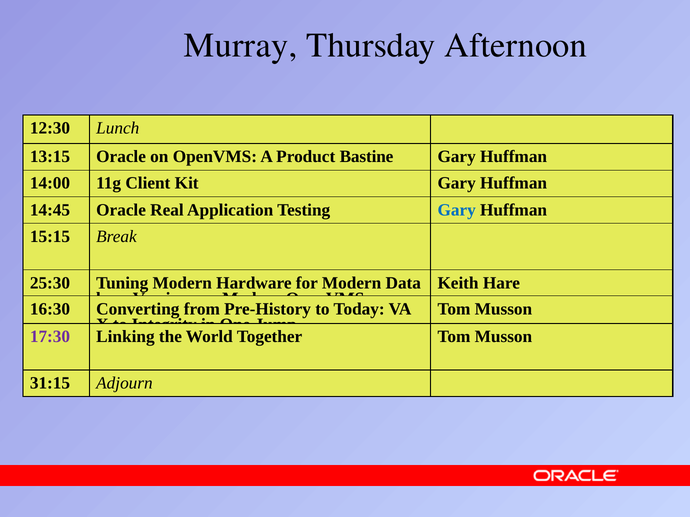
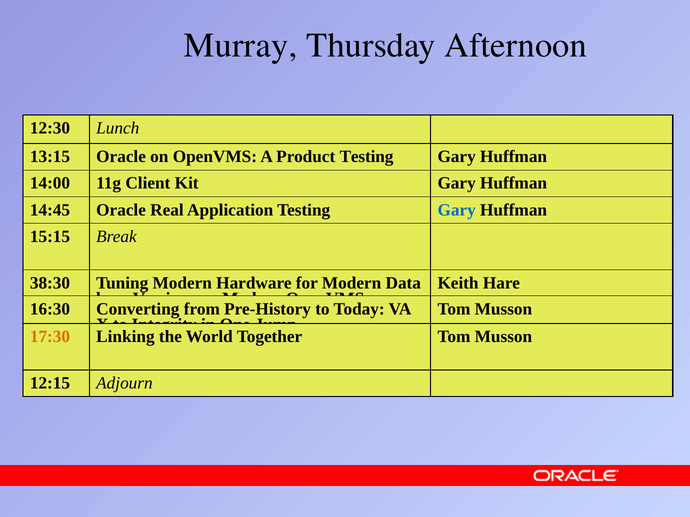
Product Bastine: Bastine -> Testing (367, 157)
25:30: 25:30 -> 38:30 (50, 283)
17:30 colour: purple -> orange (50, 337)
31:15: 31:15 -> 12:15 (50, 383)
